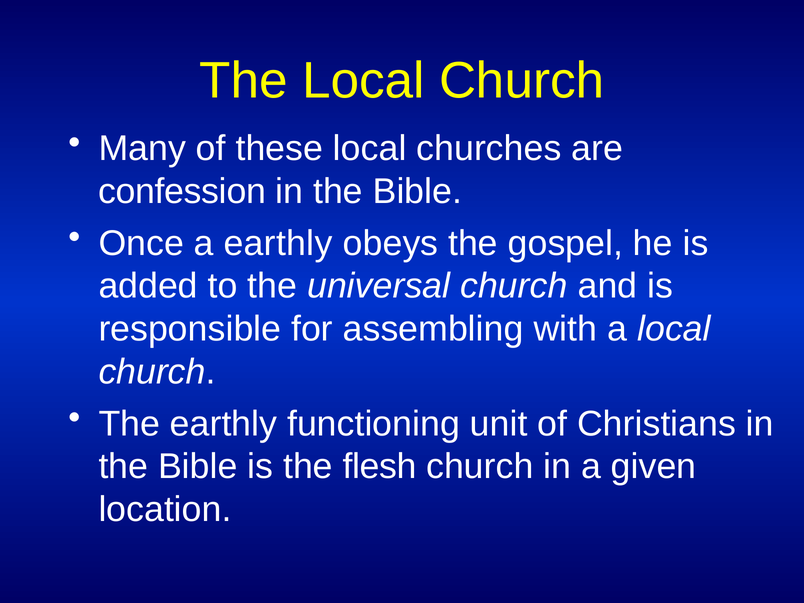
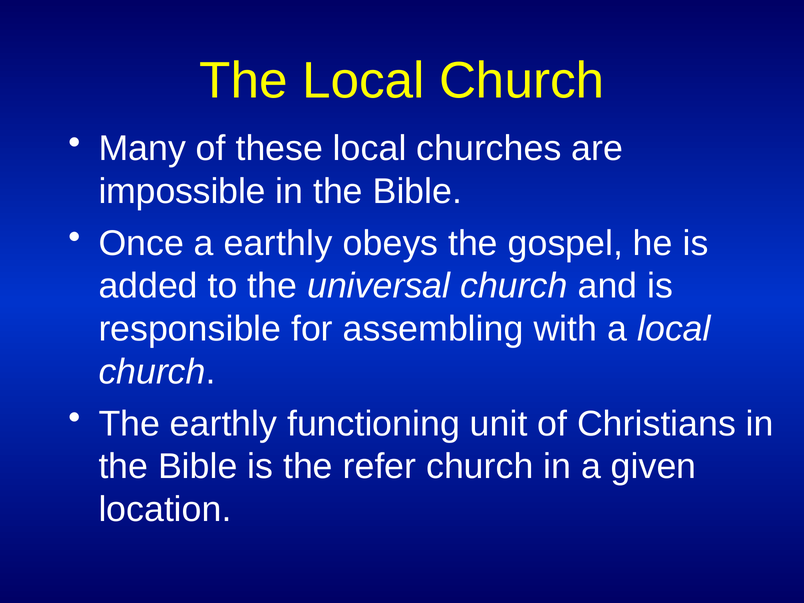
confession: confession -> impossible (182, 191)
flesh: flesh -> refer (379, 467)
